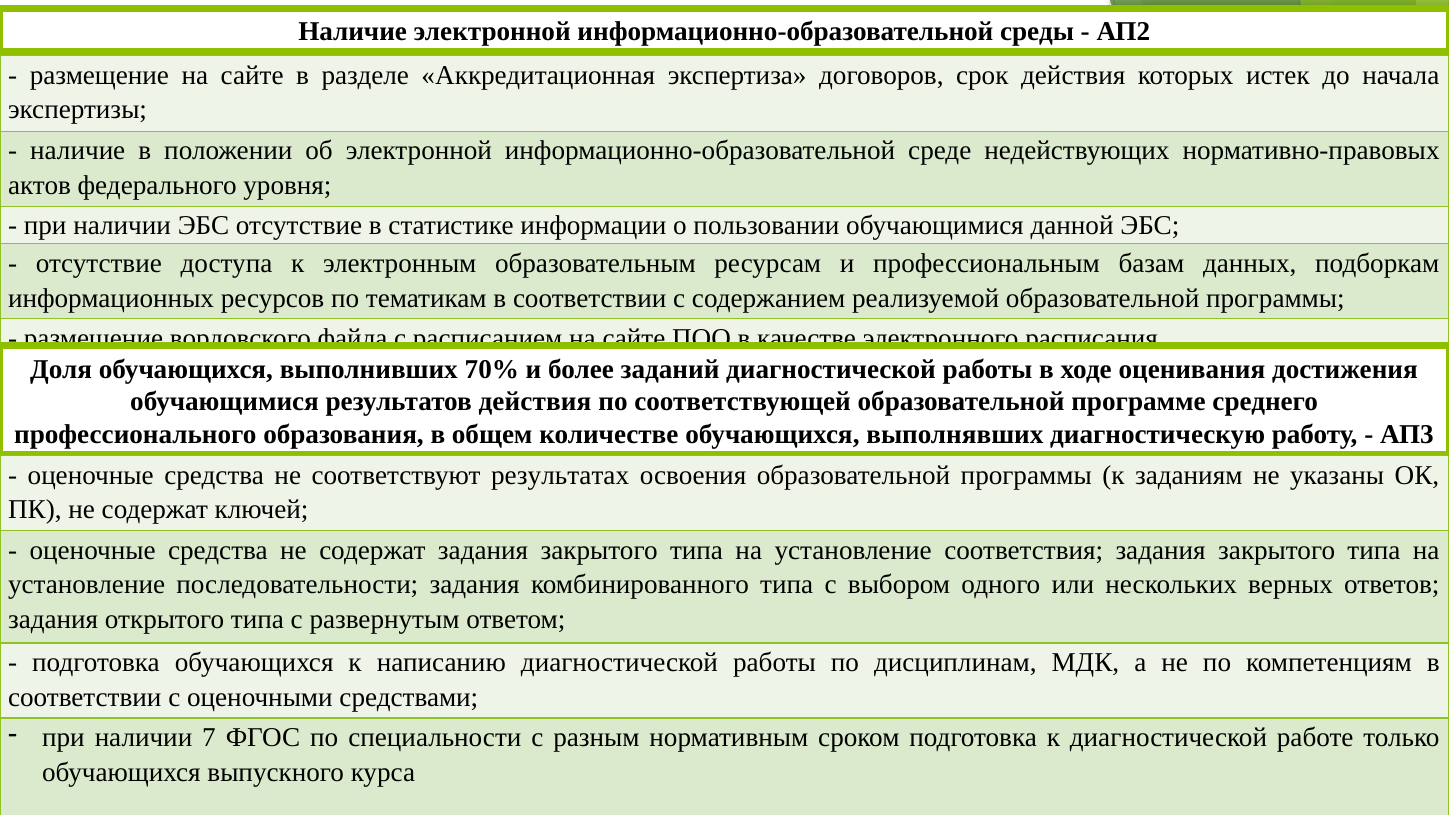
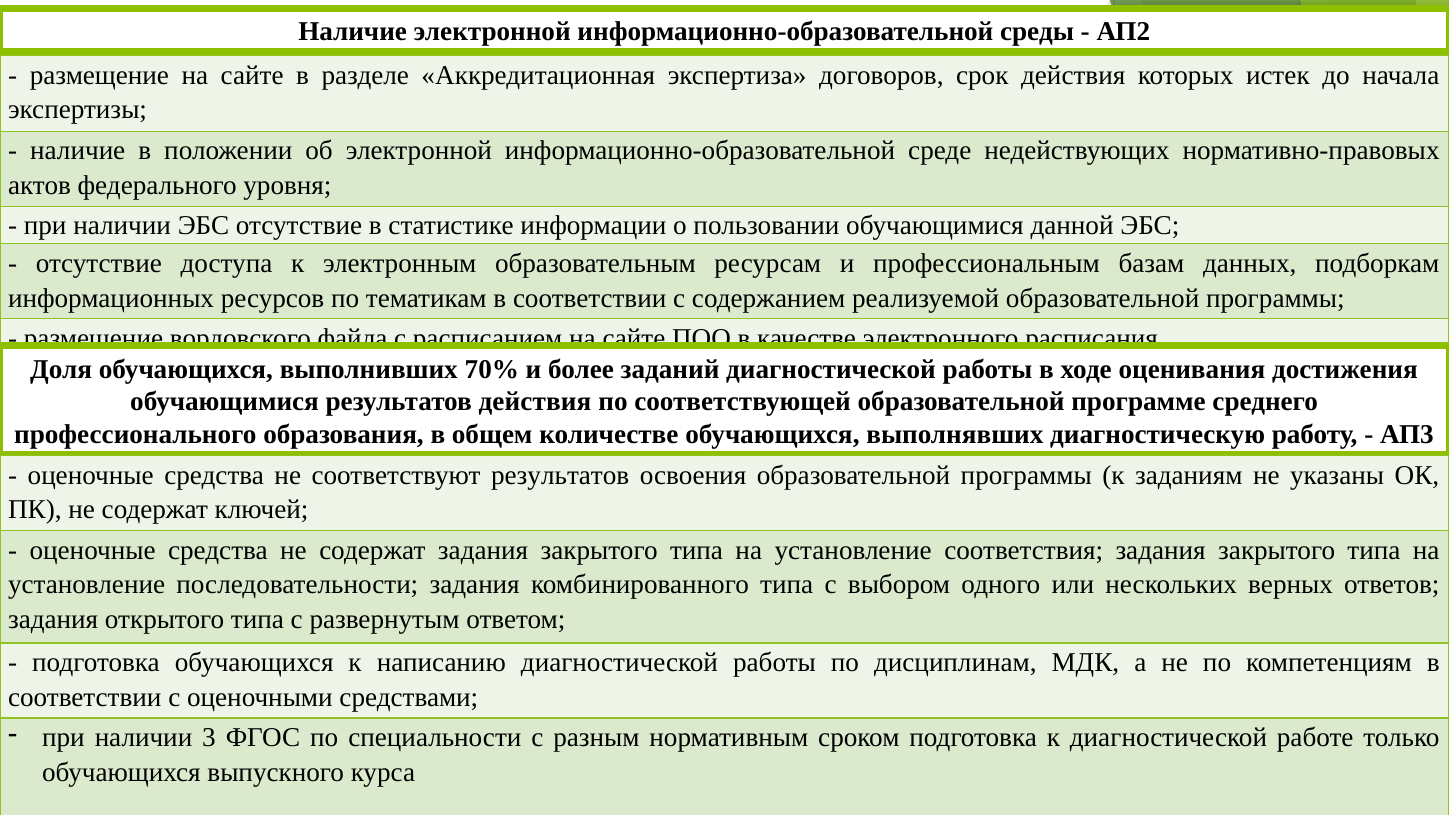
соответствуют результатах: результатах -> результатов (560, 475)
наличии 7: 7 -> 3 (209, 738)
